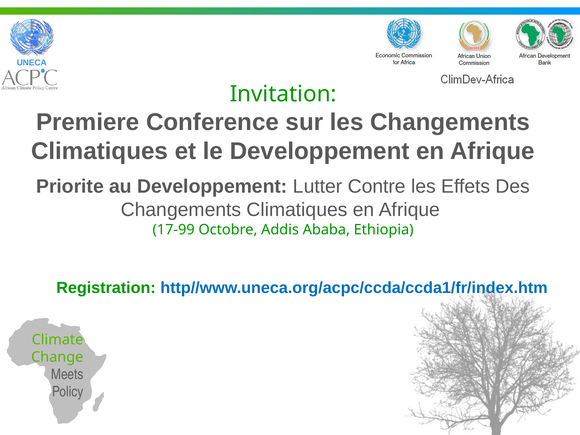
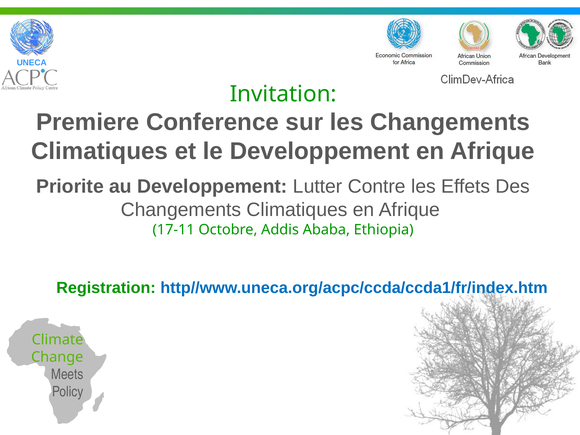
17-99: 17-99 -> 17-11 (174, 230)
